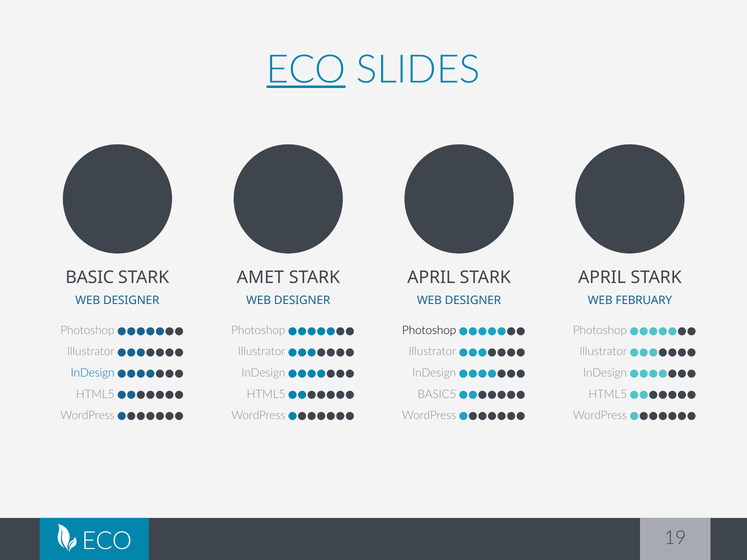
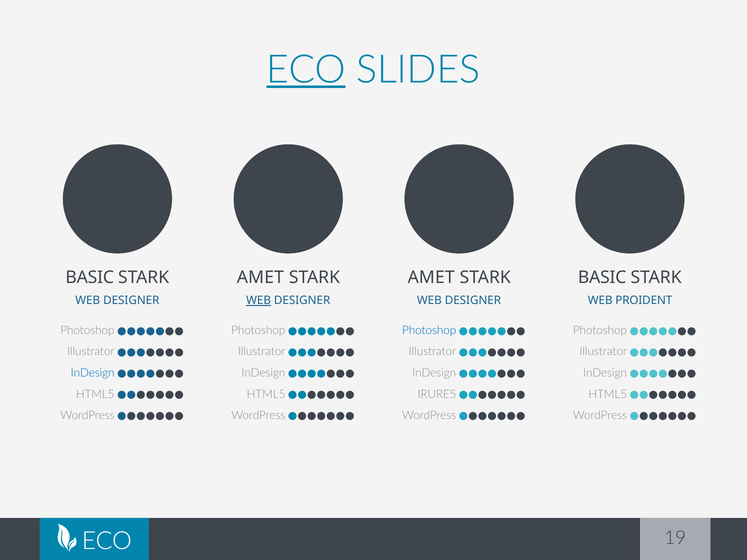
APRIL: APRIL -> AMET (431, 277)
APRIL: APRIL -> BASIC (602, 277)
WEB underline: none -> present (259, 301)
FEBRUARY: FEBRUARY -> PROIDENT (644, 301)
Photoshop colour: black -> blue (429, 331)
BASIC5: BASIC5 -> IRURE5 (437, 394)
